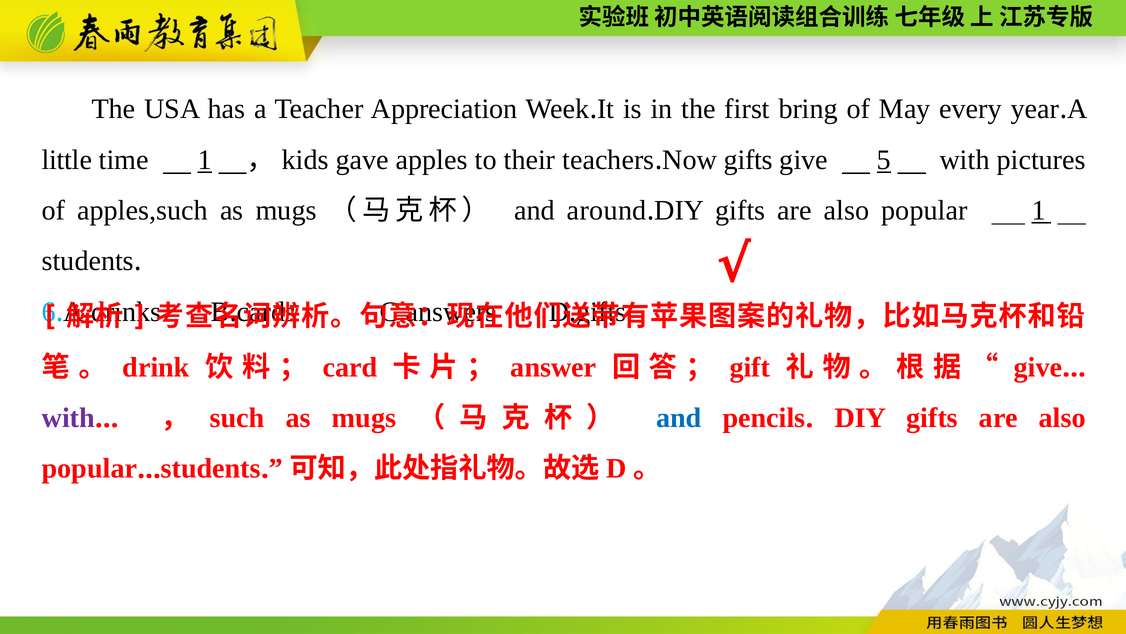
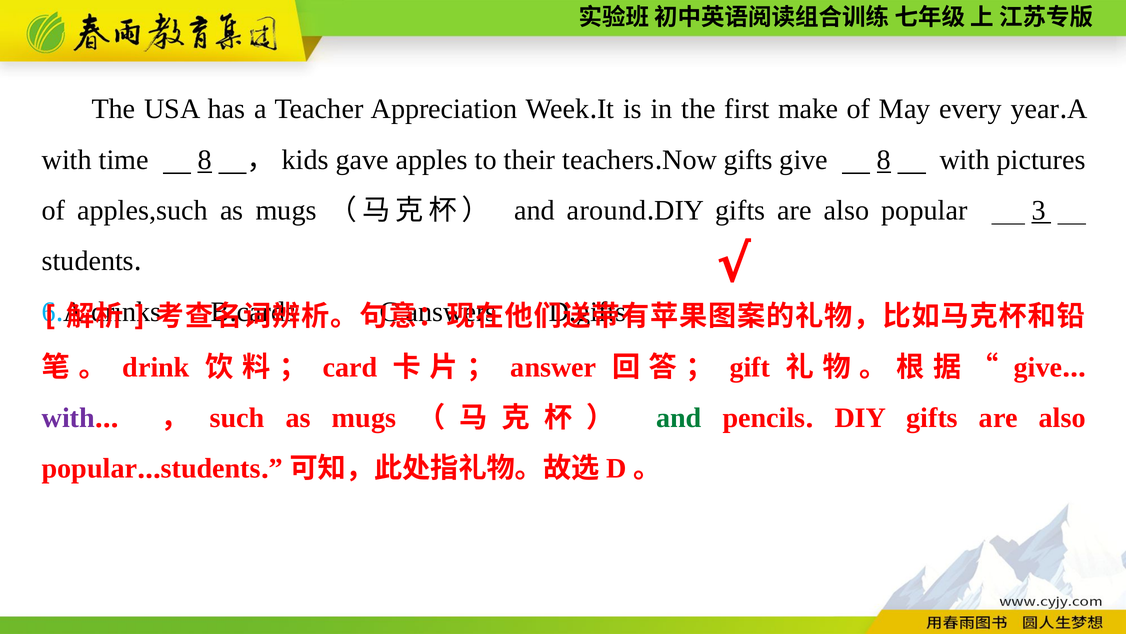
bring: bring -> make (808, 109)
little: little -> with (67, 160)
time 1: 1 -> 8 (205, 160)
give 5: 5 -> 8 (884, 160)
popular 1: 1 -> 3 (1039, 210)
and colour: blue -> green (679, 418)
